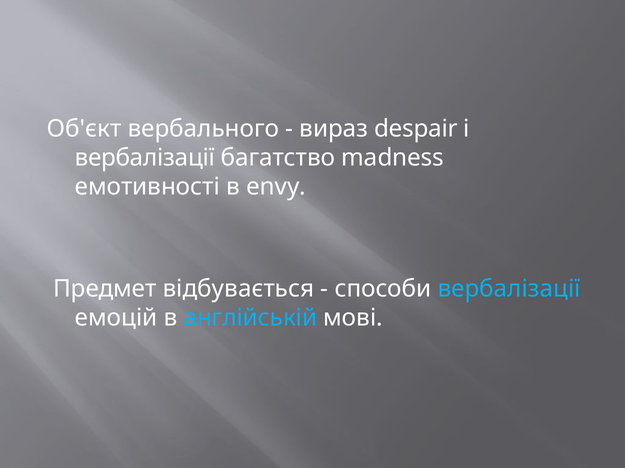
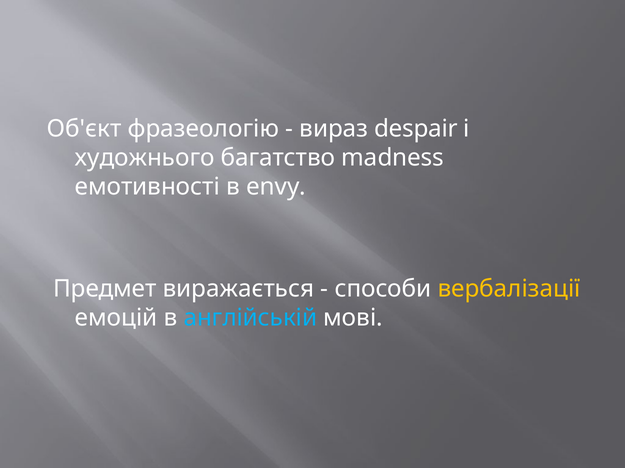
вербального: вербального -> фразеологію (203, 129)
вербалізації: вербалізації -> художнього (145, 158)
відбувається: відбувається -> виражається (238, 289)
вербалізації colour: light blue -> yellow (509, 289)
